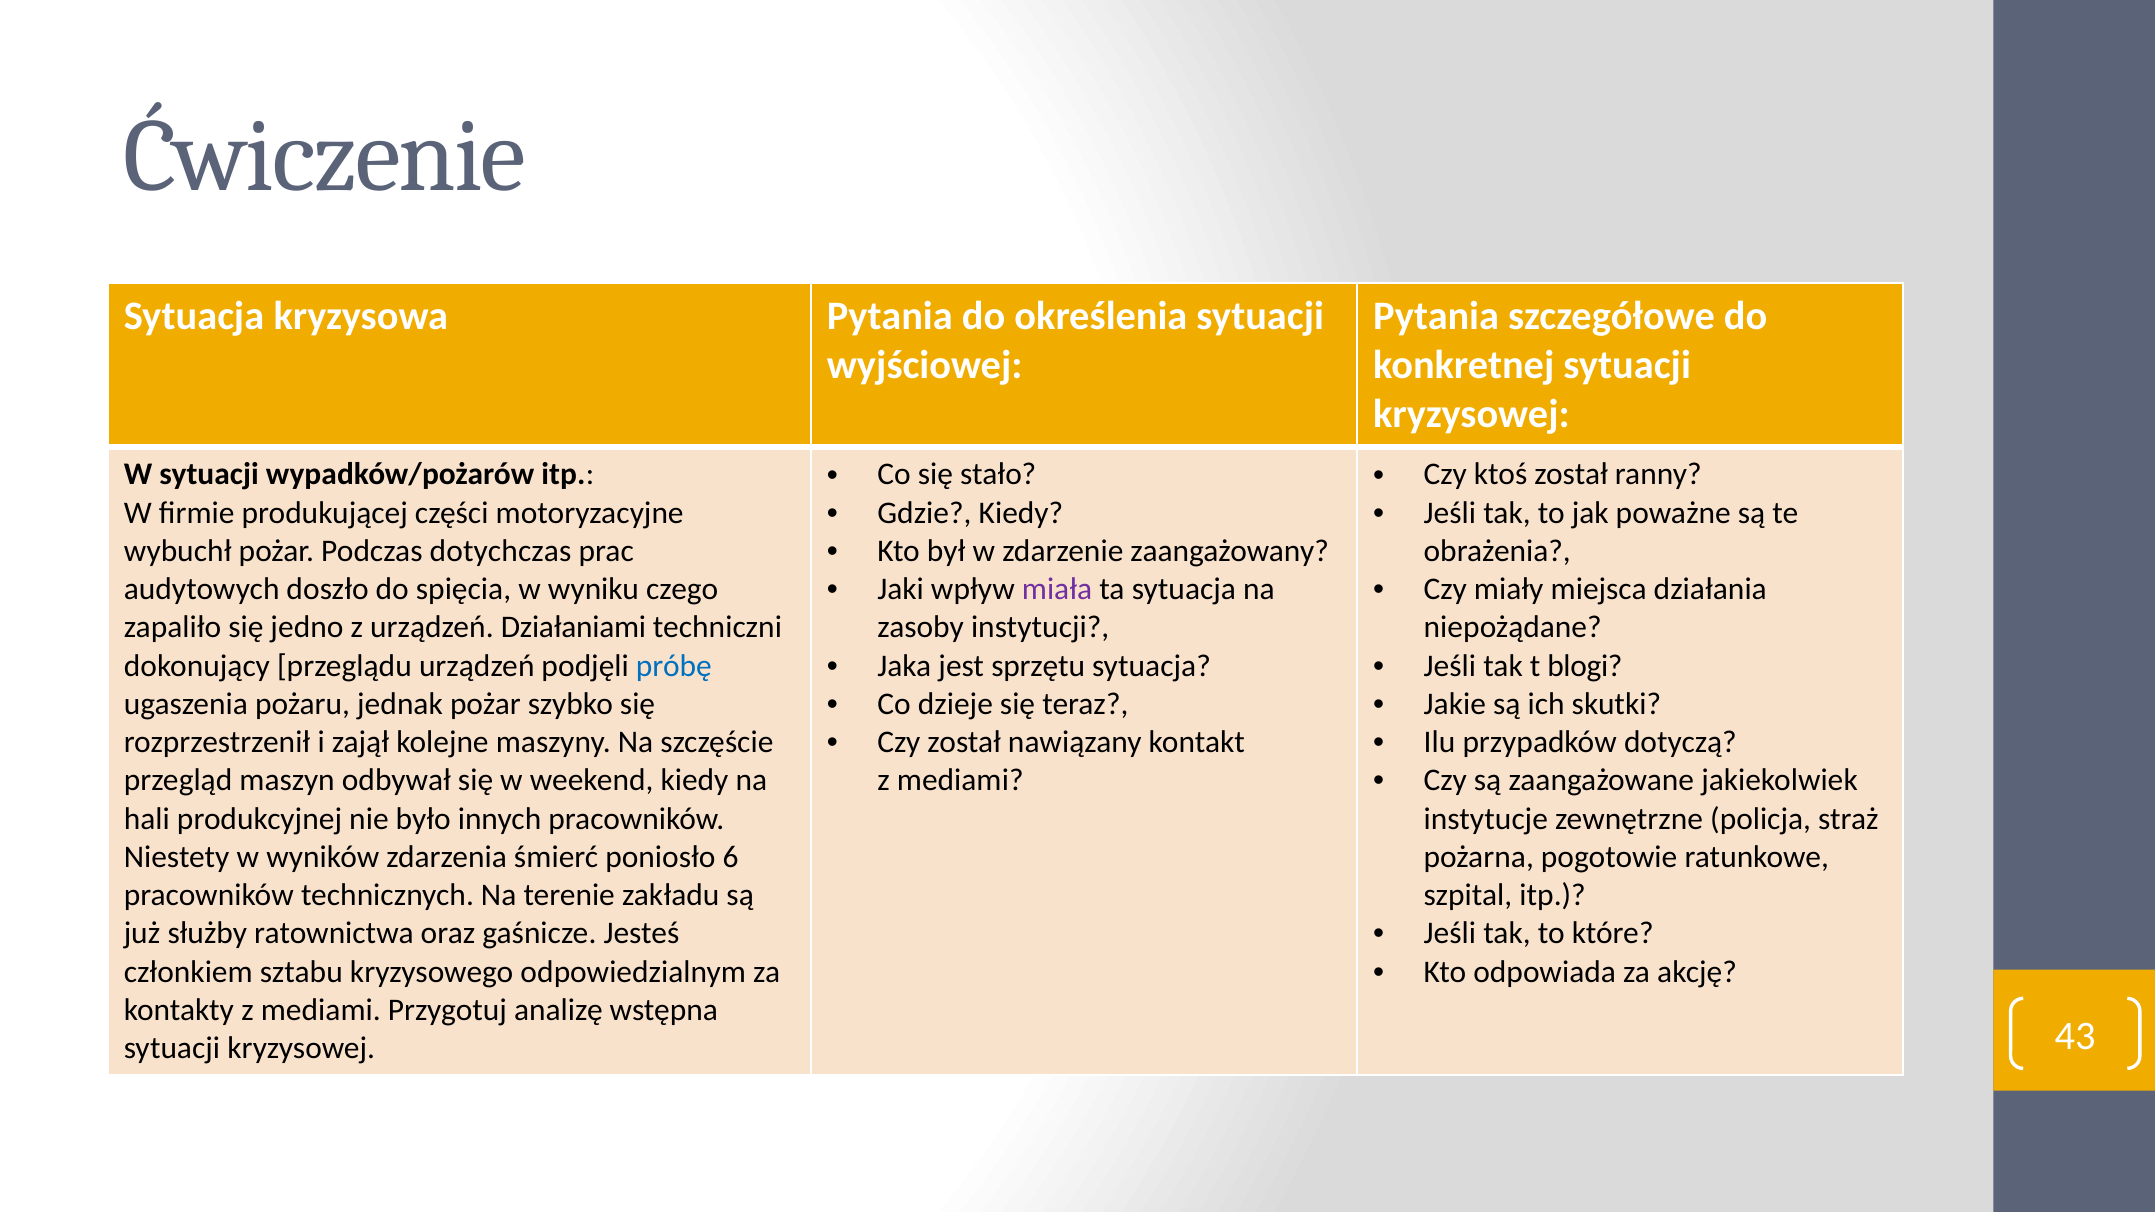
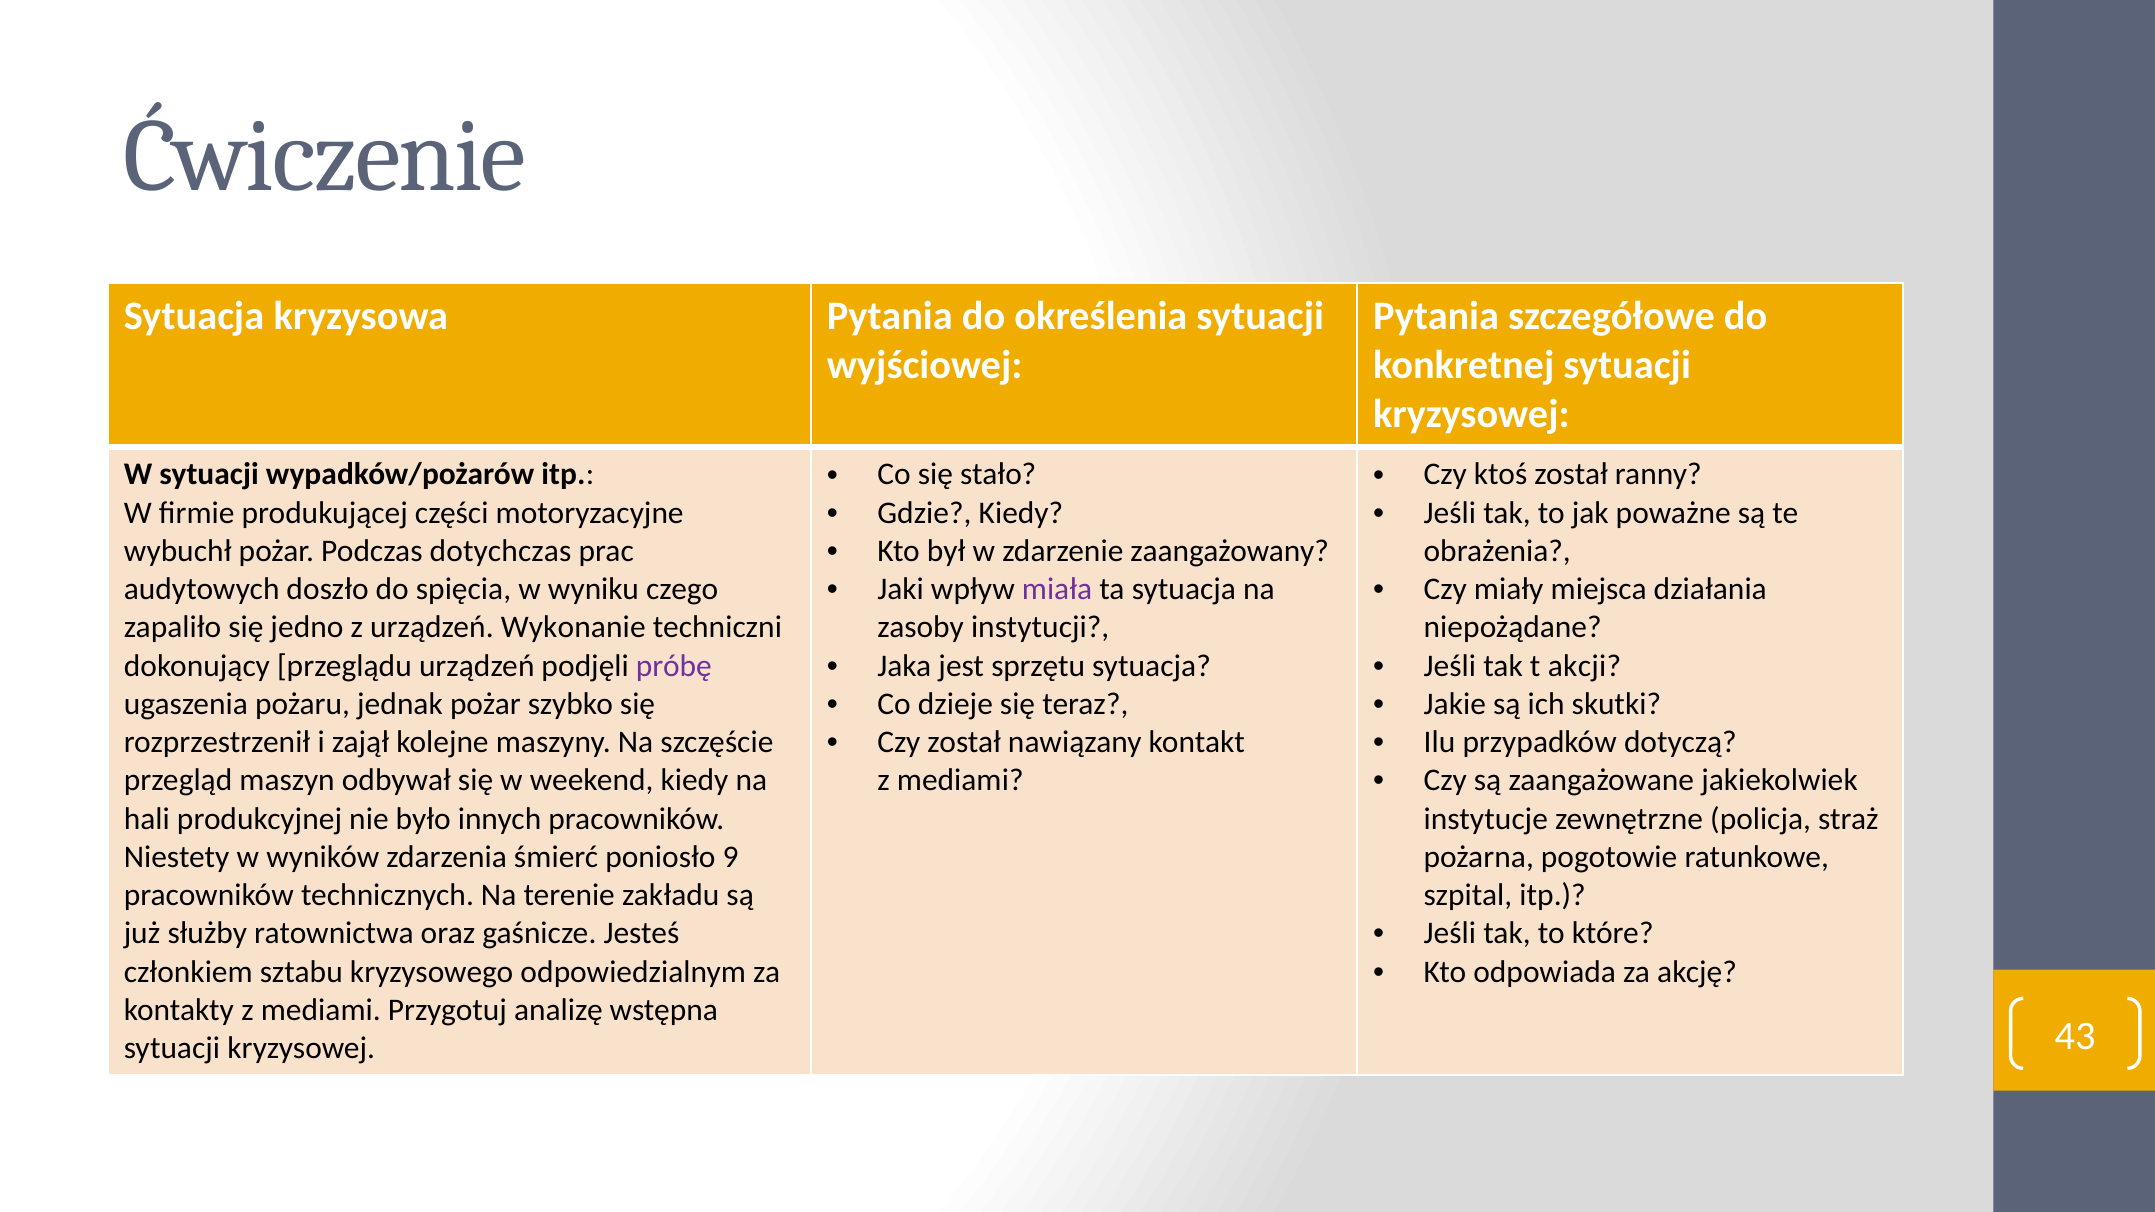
Działaniami: Działaniami -> Wykonanie (573, 628)
blogi: blogi -> akcji (1585, 666)
próbę colour: blue -> purple (674, 666)
6: 6 -> 9 (731, 857)
